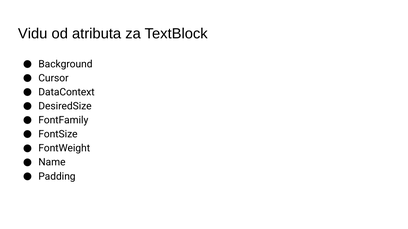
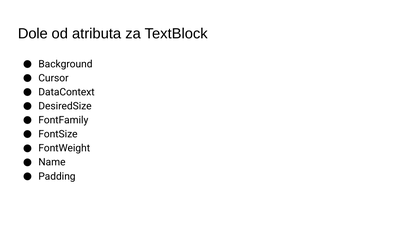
Vidu: Vidu -> Dole (33, 34)
